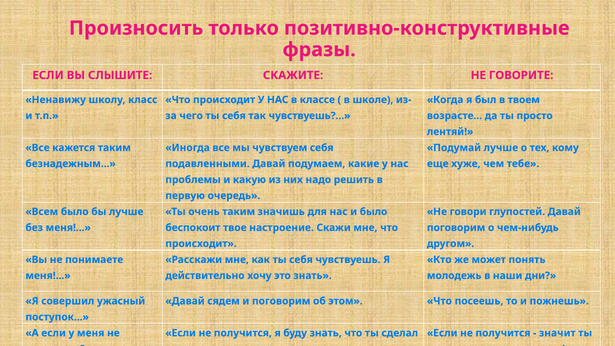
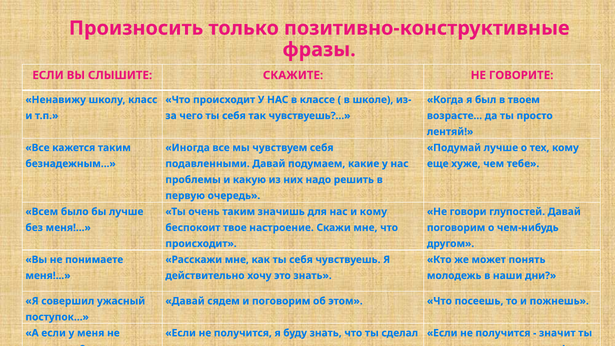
и было: было -> кому (373, 212)
